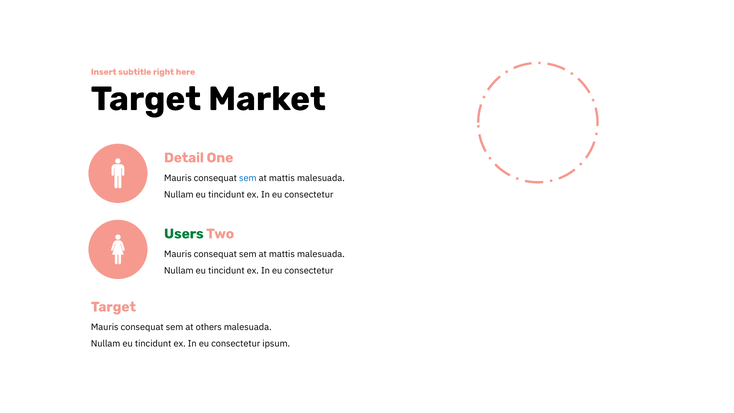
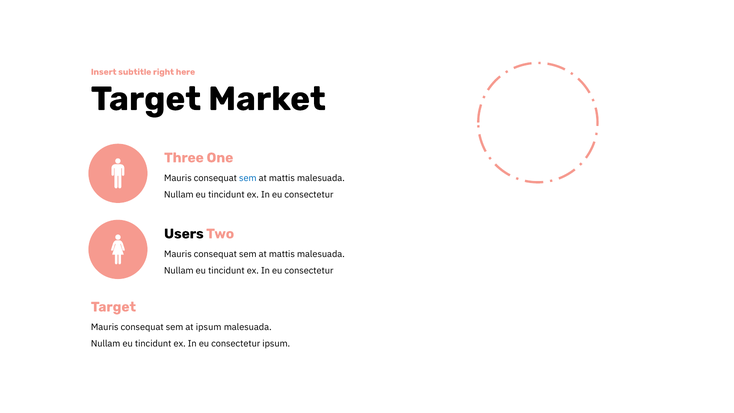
Detail: Detail -> Three (184, 158)
Users colour: green -> black (184, 234)
at others: others -> ipsum (209, 327)
